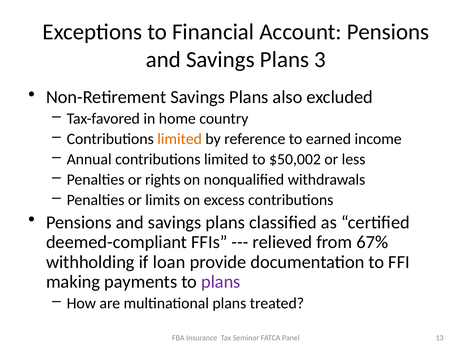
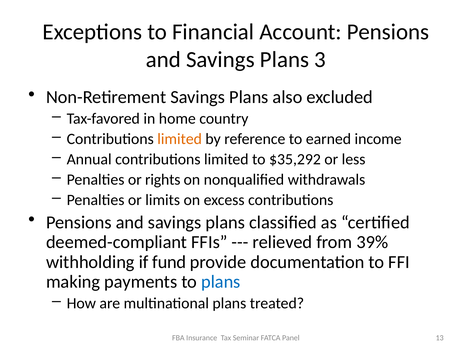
$50,002: $50,002 -> $35,292 (295, 159)
67%: 67% -> 39% (372, 242)
loan: loan -> fund (169, 262)
plans colour: purple -> blue (221, 282)
